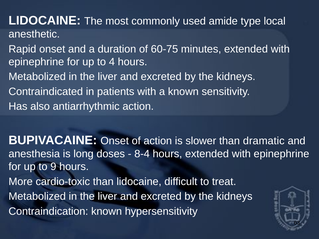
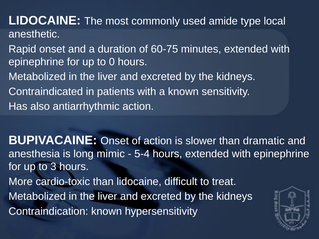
4: 4 -> 0 (112, 62)
doses: doses -> mimic (111, 154)
8-4: 8-4 -> 5-4 (142, 154)
9: 9 -> 3 (53, 167)
